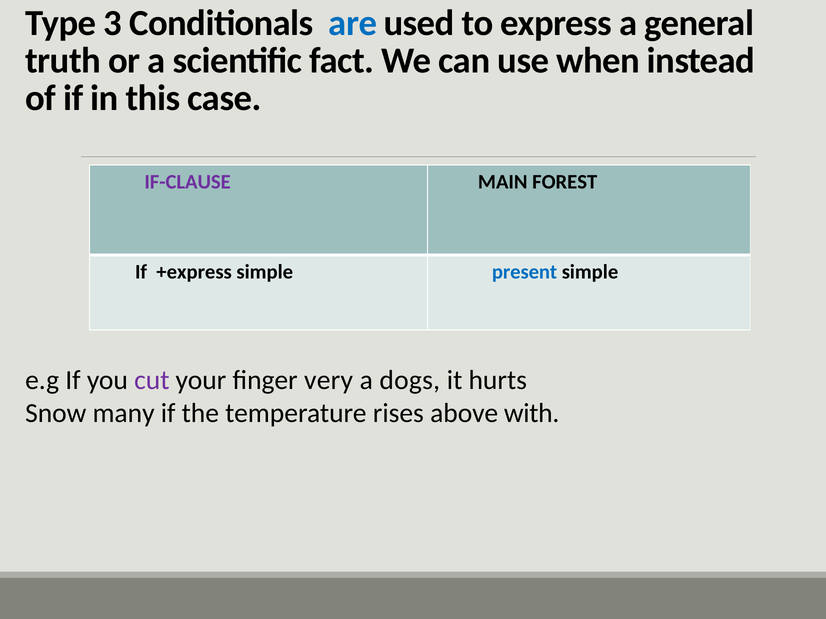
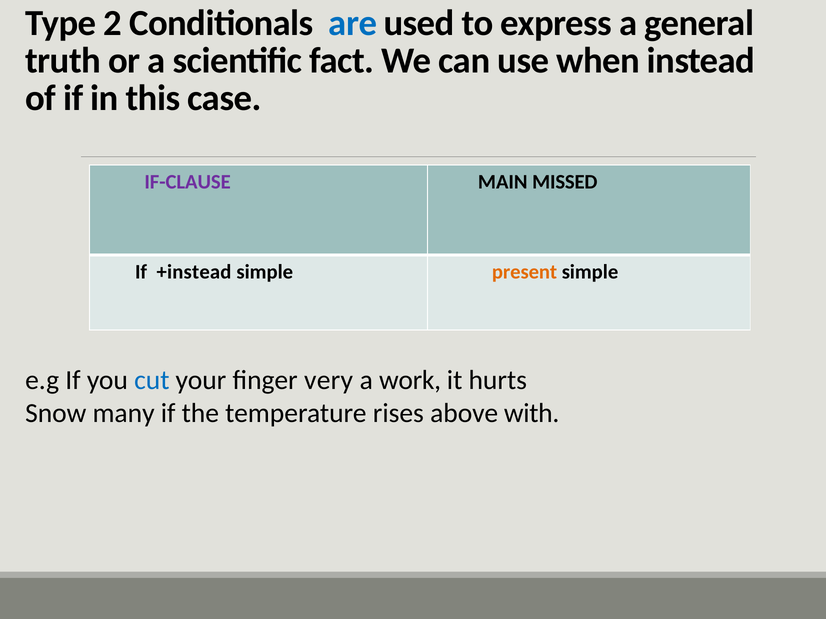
3: 3 -> 2 (113, 23)
FOREST: FOREST -> MISSED (565, 182)
+express: +express -> +instead (194, 272)
present colour: blue -> orange (525, 272)
cut colour: purple -> blue (152, 380)
dogs: dogs -> work (410, 380)
